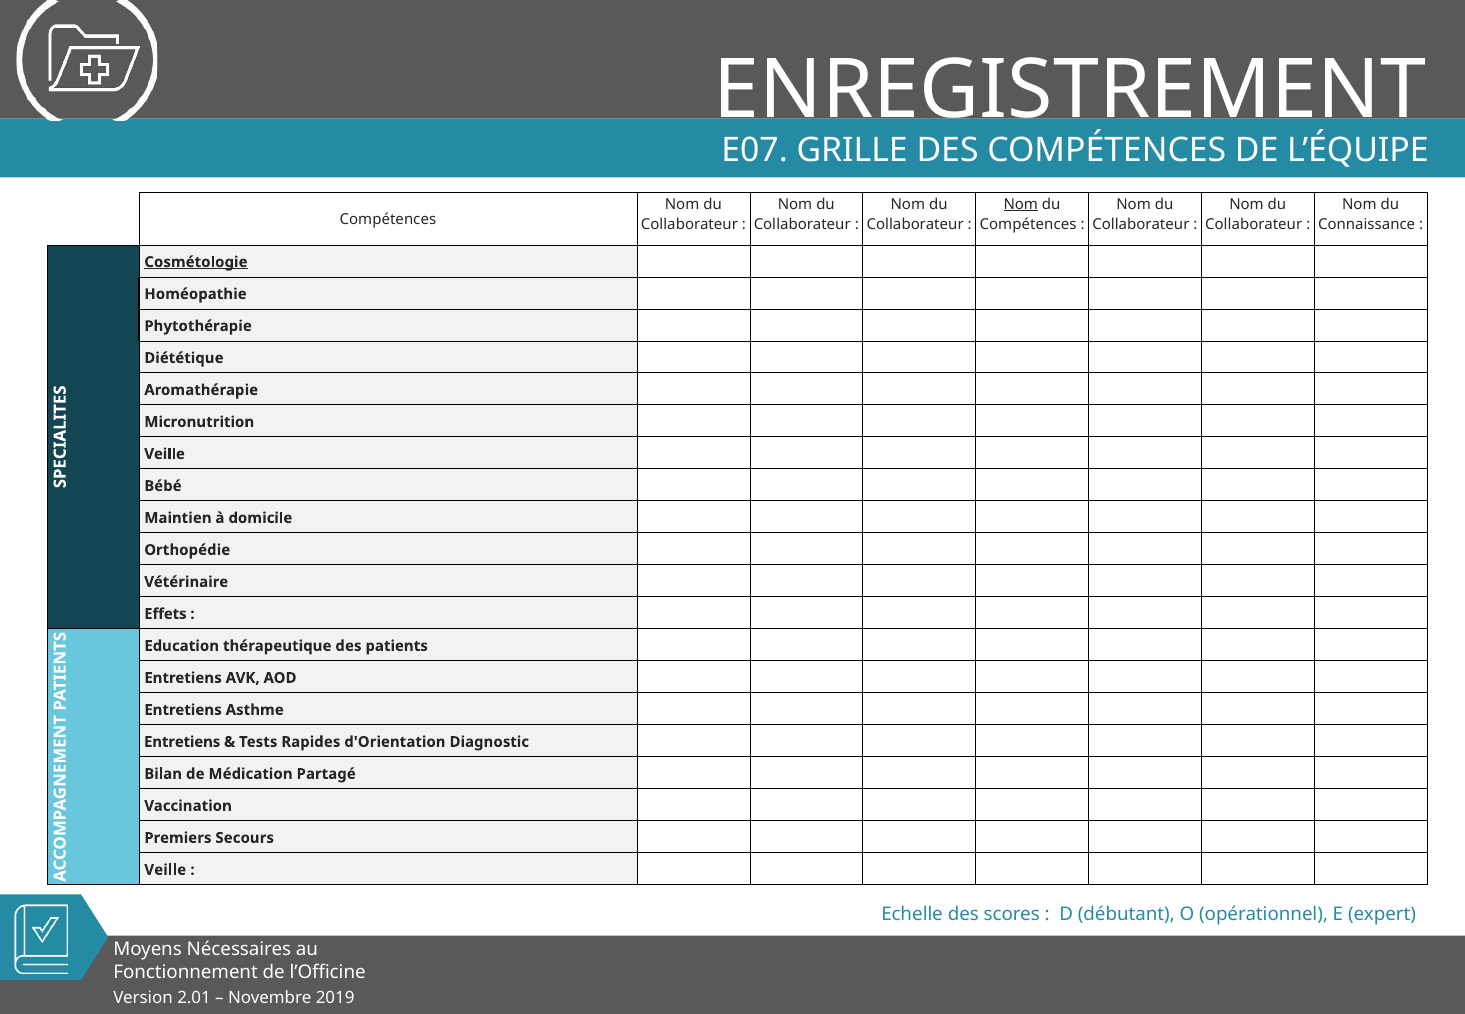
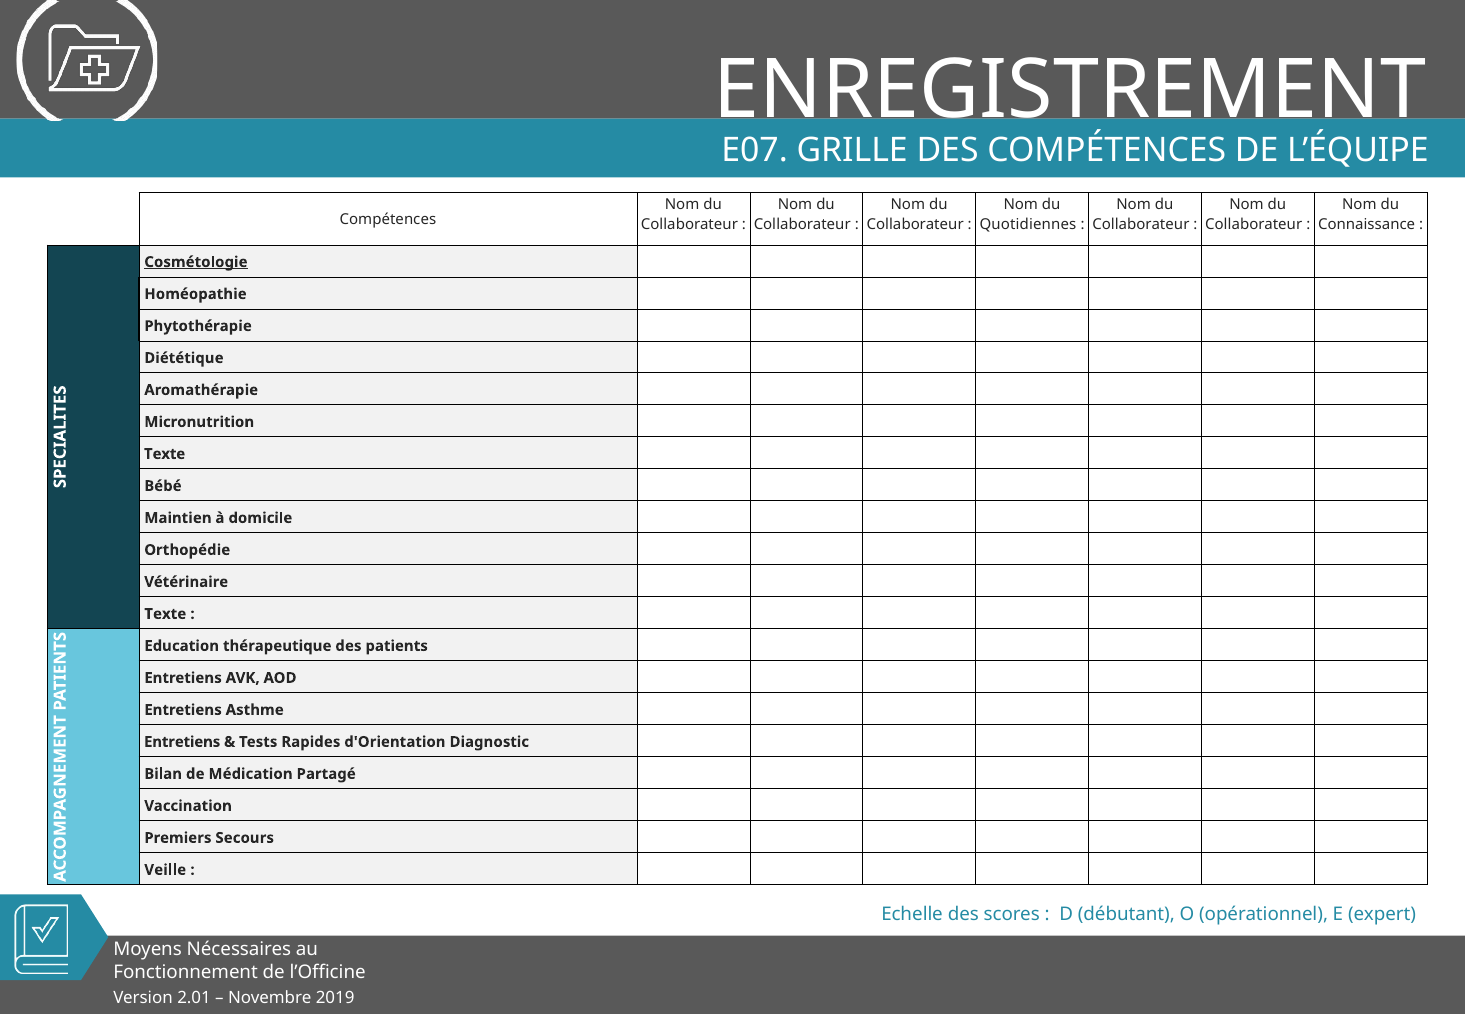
Nom underline: present -> none (1021, 204)
Compétences: Compétences -> Quotidiennes (1028, 225)
Veille: Veille -> Texte (165, 454)
Effets: Effets -> Texte (165, 614)
